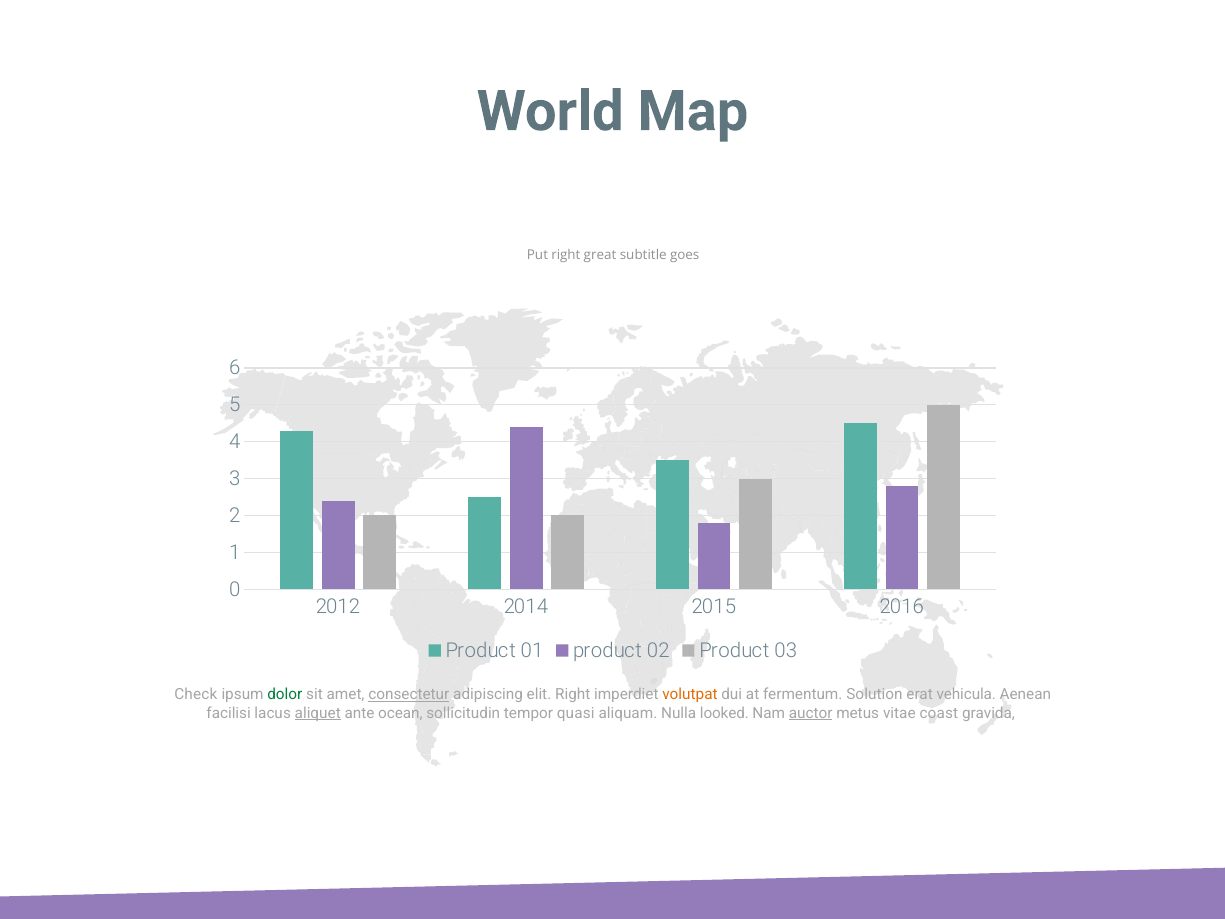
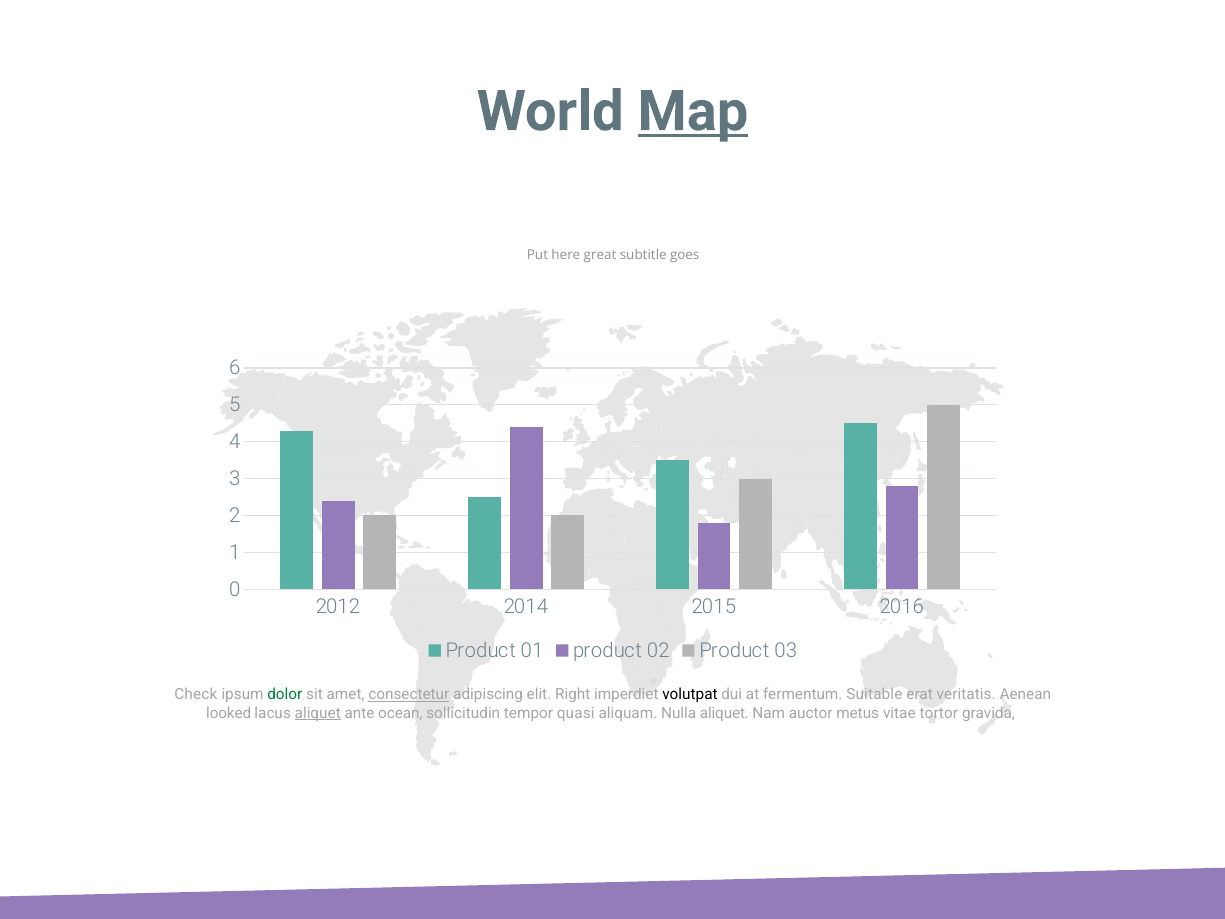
Map underline: none -> present (693, 112)
Put right: right -> here (566, 255)
volutpat colour: orange -> black (690, 695)
Solution: Solution -> Suitable (874, 695)
vehicula: vehicula -> veritatis (966, 695)
facilisi: facilisi -> looked (229, 713)
Nulla looked: looked -> aliquet (724, 713)
auctor underline: present -> none (811, 713)
coast: coast -> tortor (939, 713)
